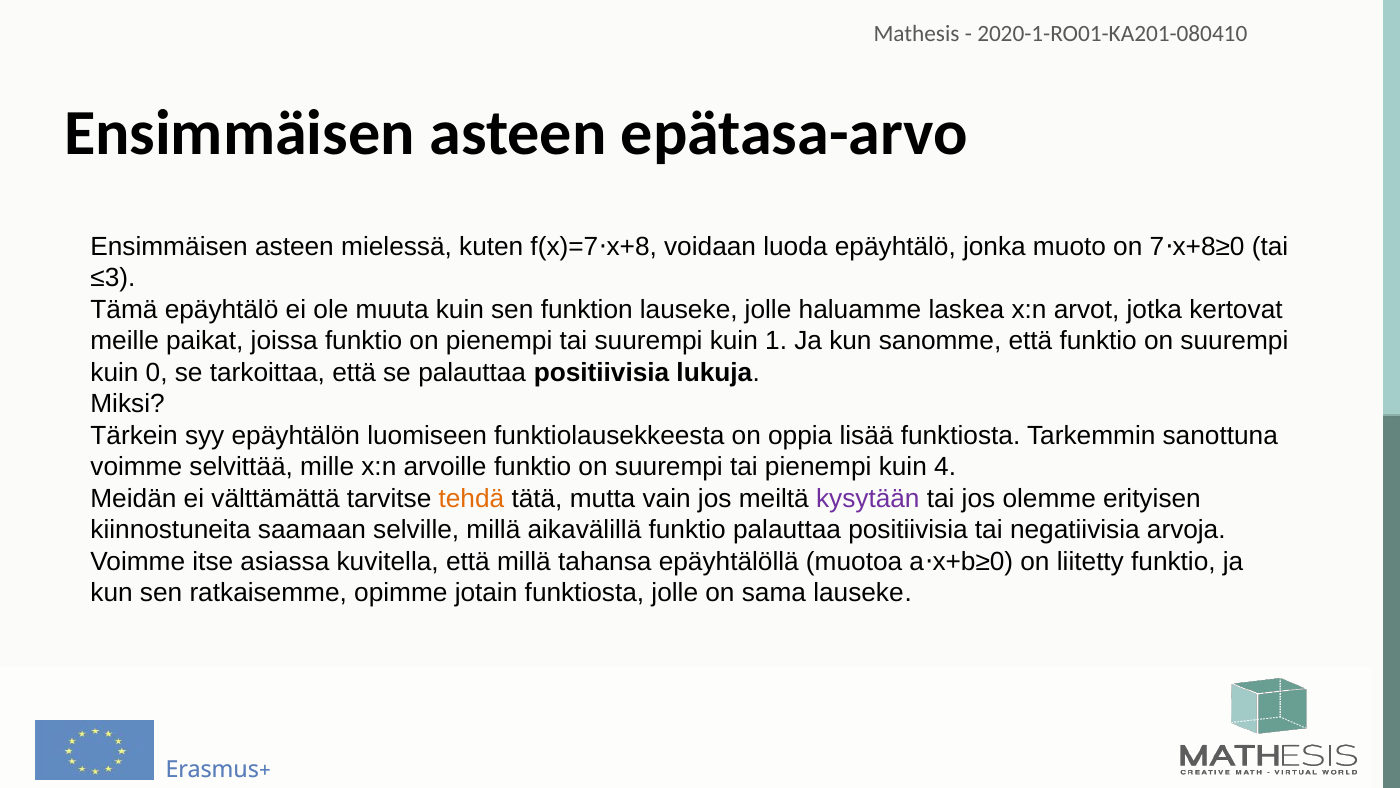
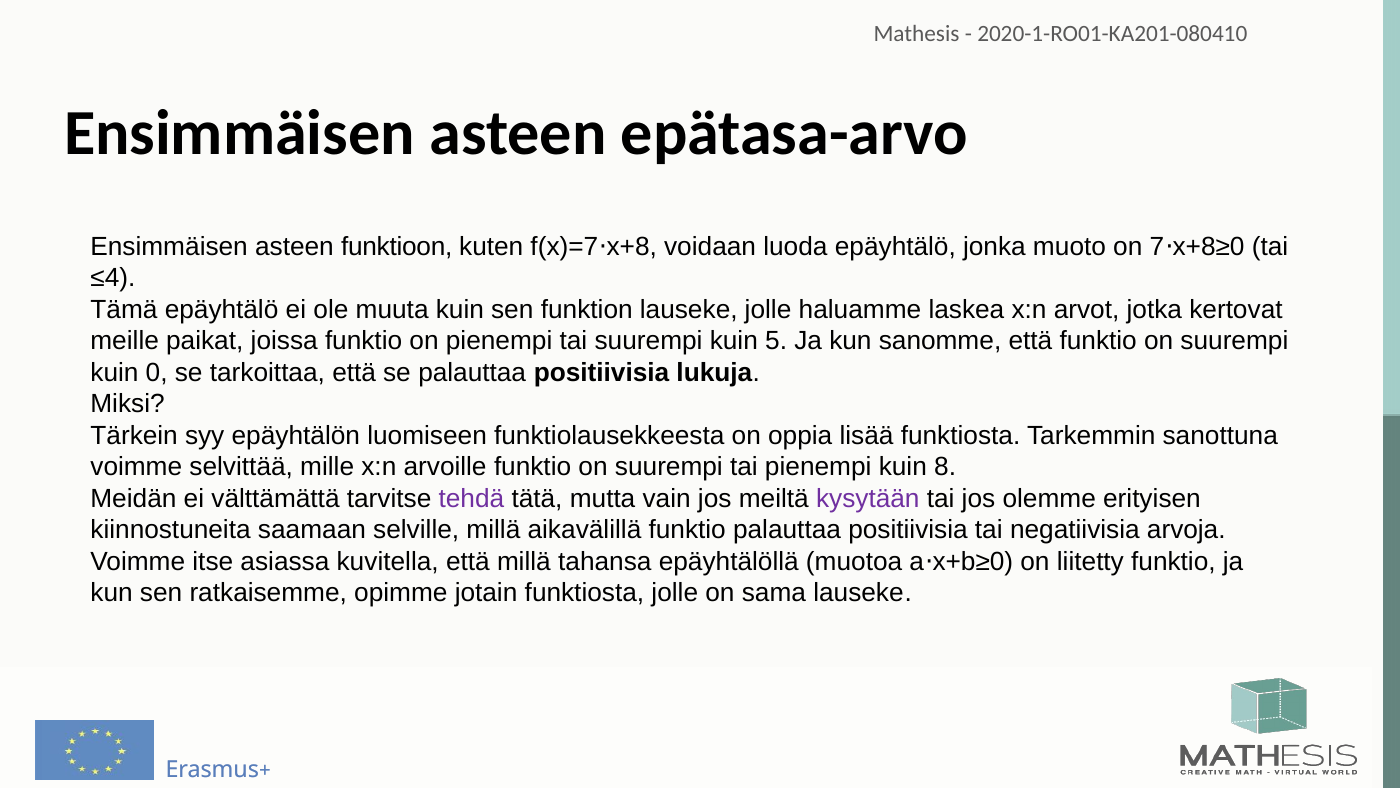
mielessä: mielessä -> funktioon (397, 246)
≤3: ≤3 -> ≤4 (113, 278)
1: 1 -> 5 (776, 341)
4: 4 -> 8 (945, 467)
tehdä colour: orange -> purple (471, 498)
